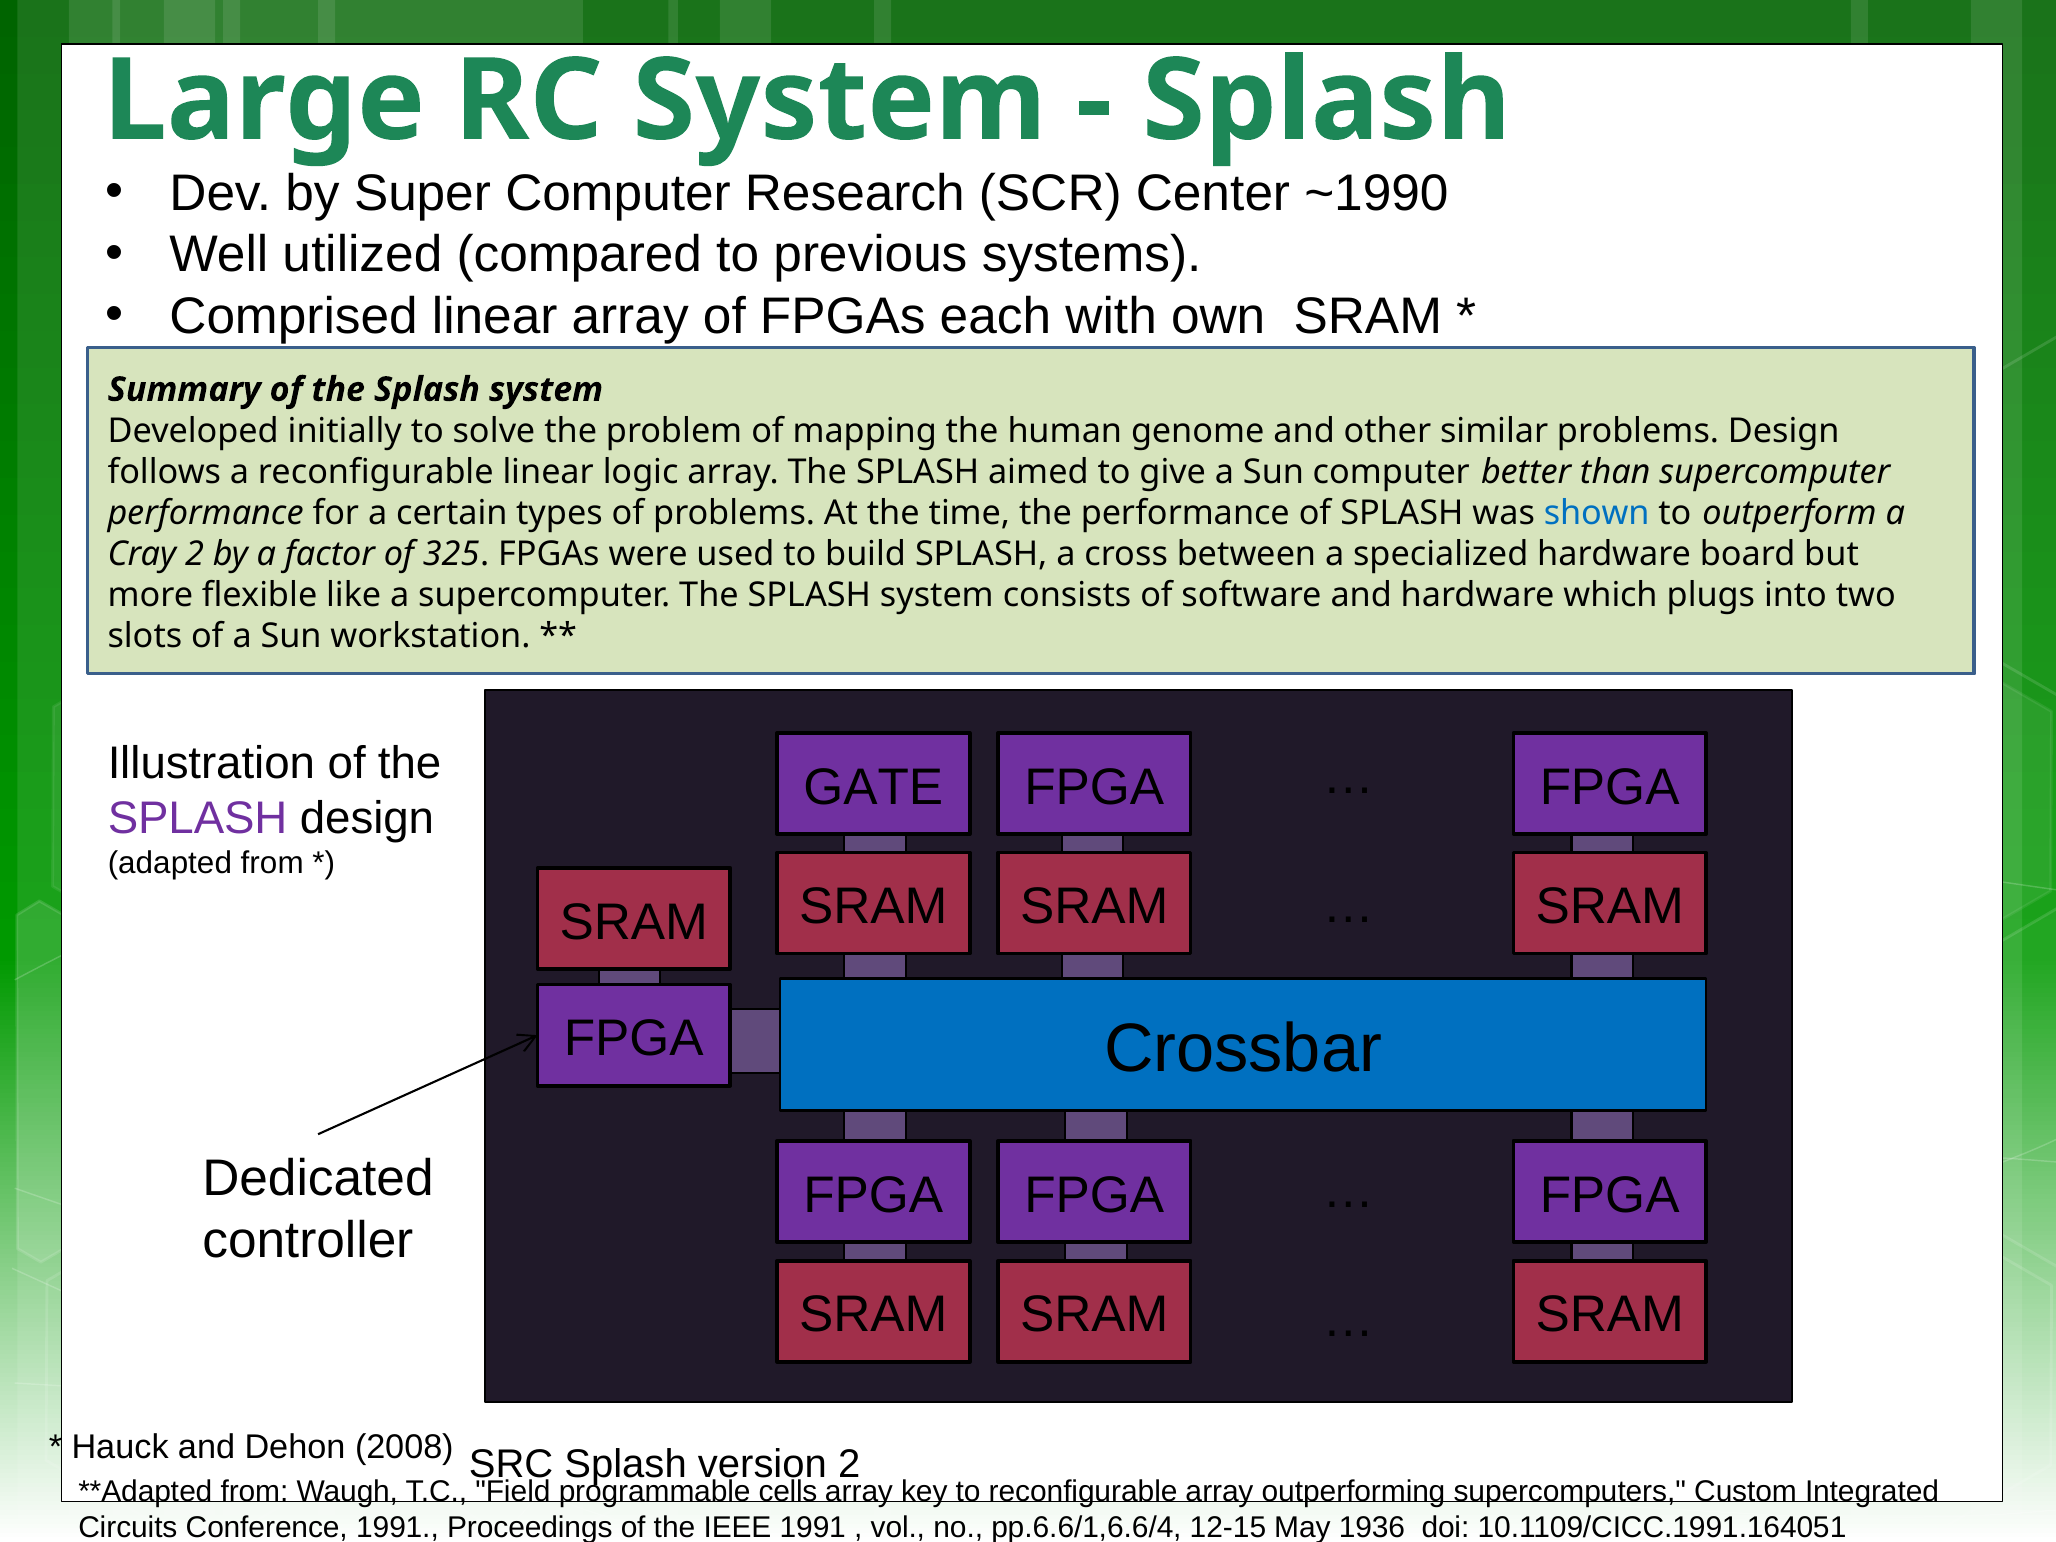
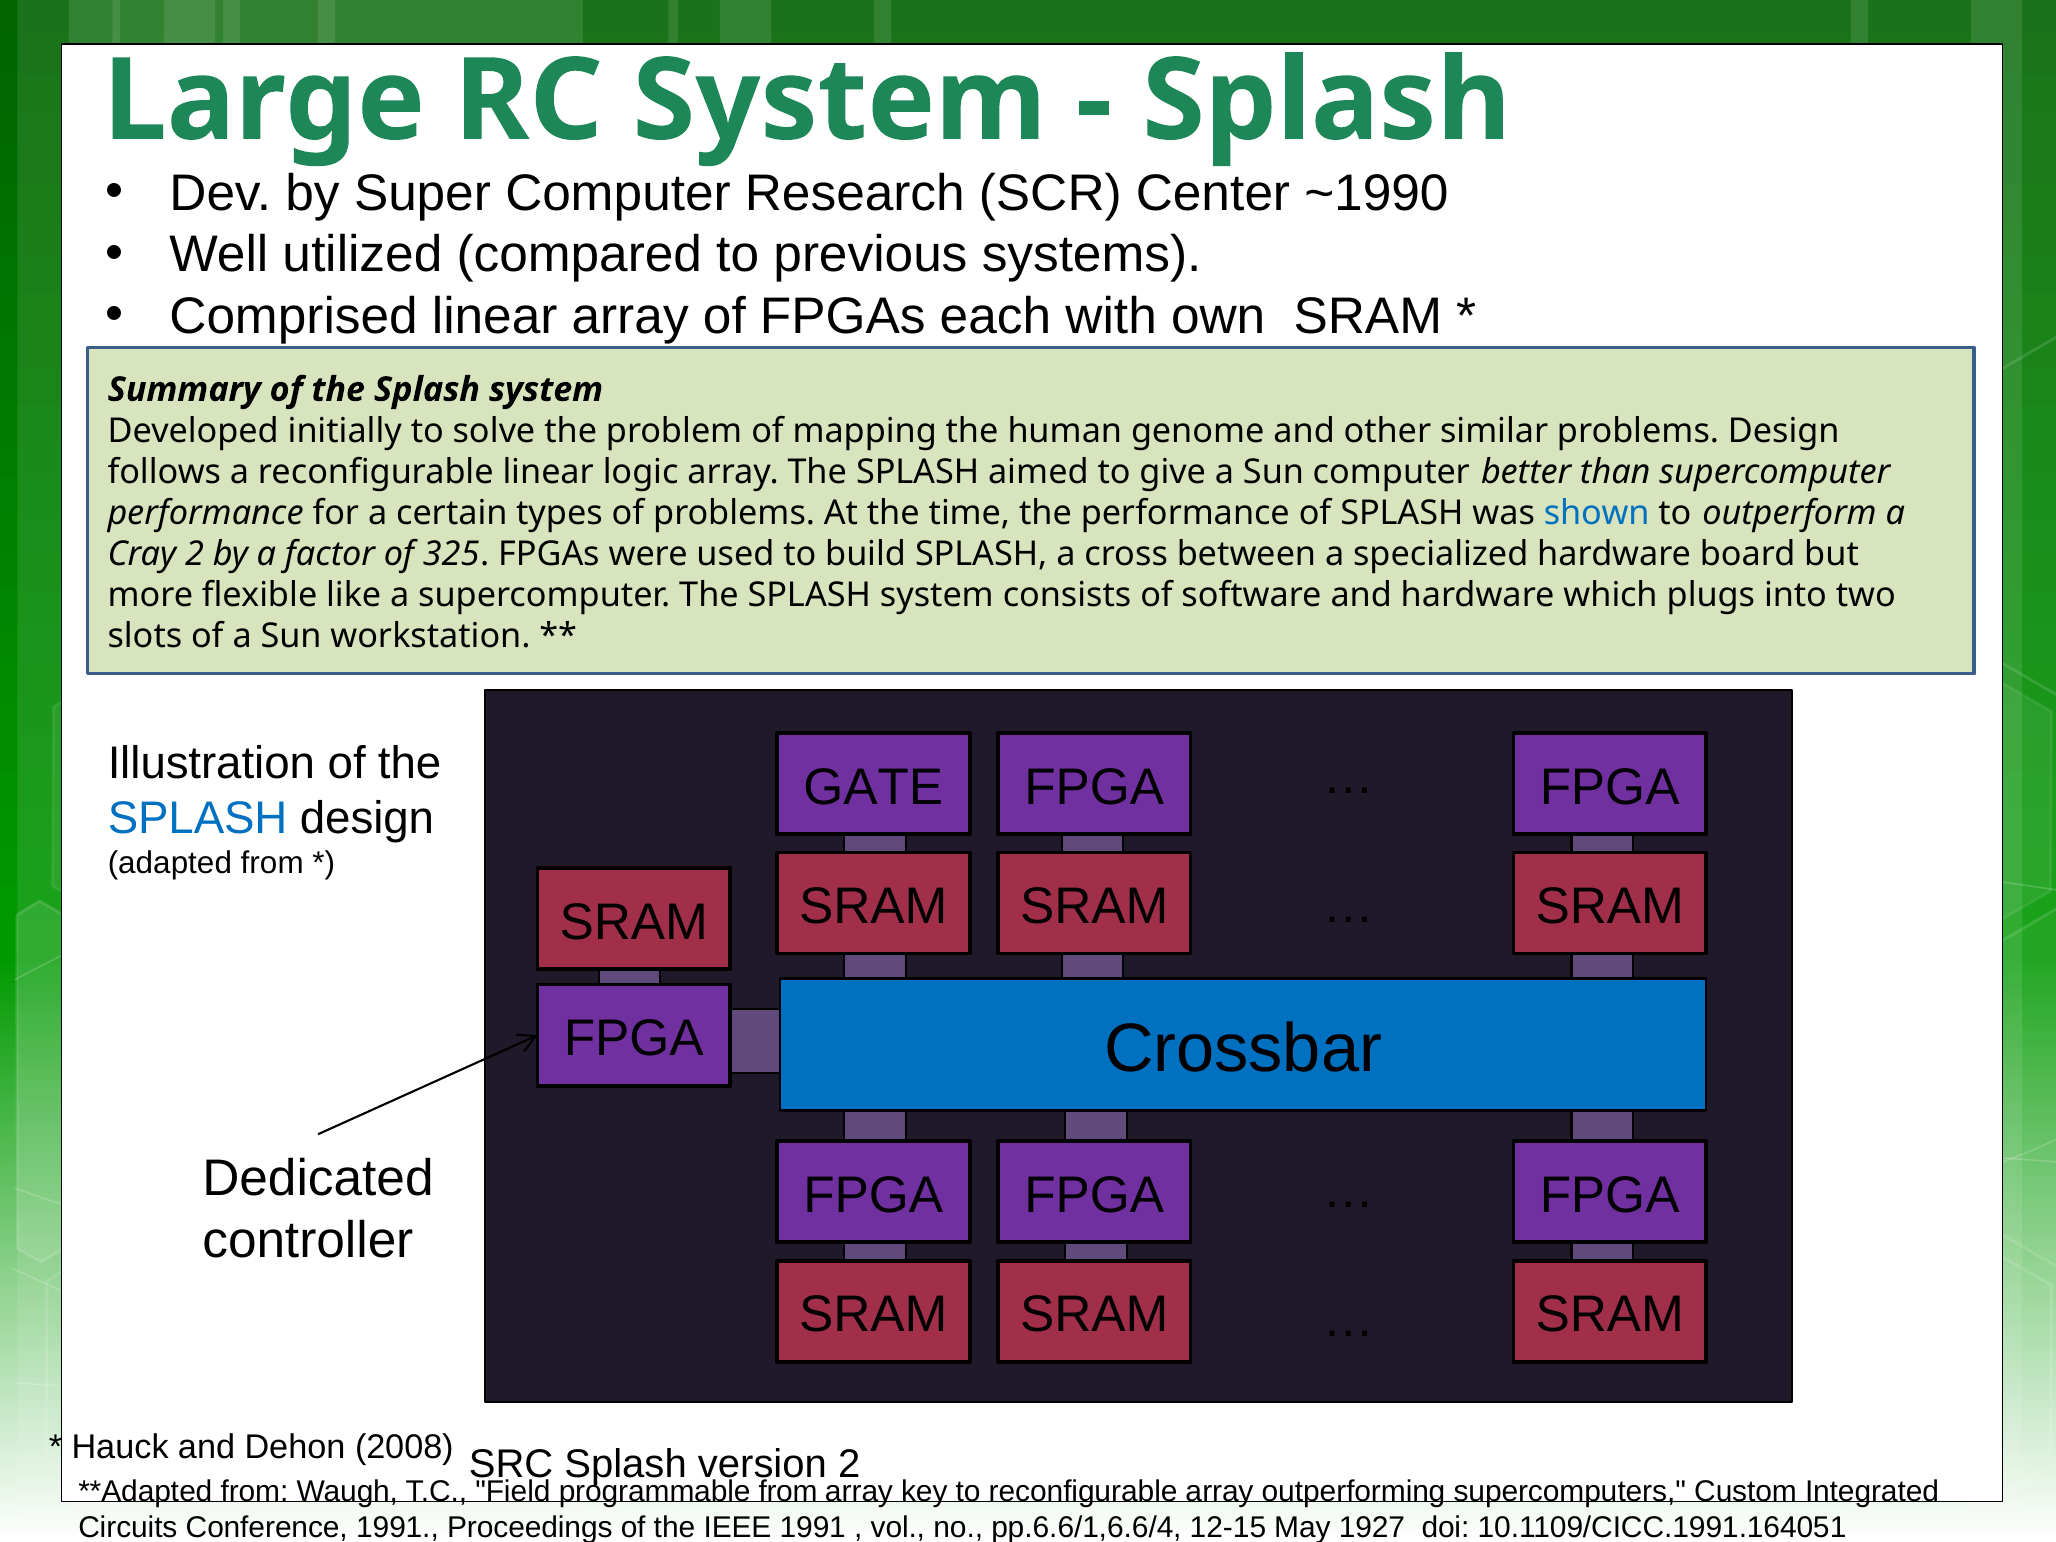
SPLASH colour: purple -> blue (198, 818)
programmable cells: cells -> from (788, 1491)
1936: 1936 -> 1927 (1372, 1527)
